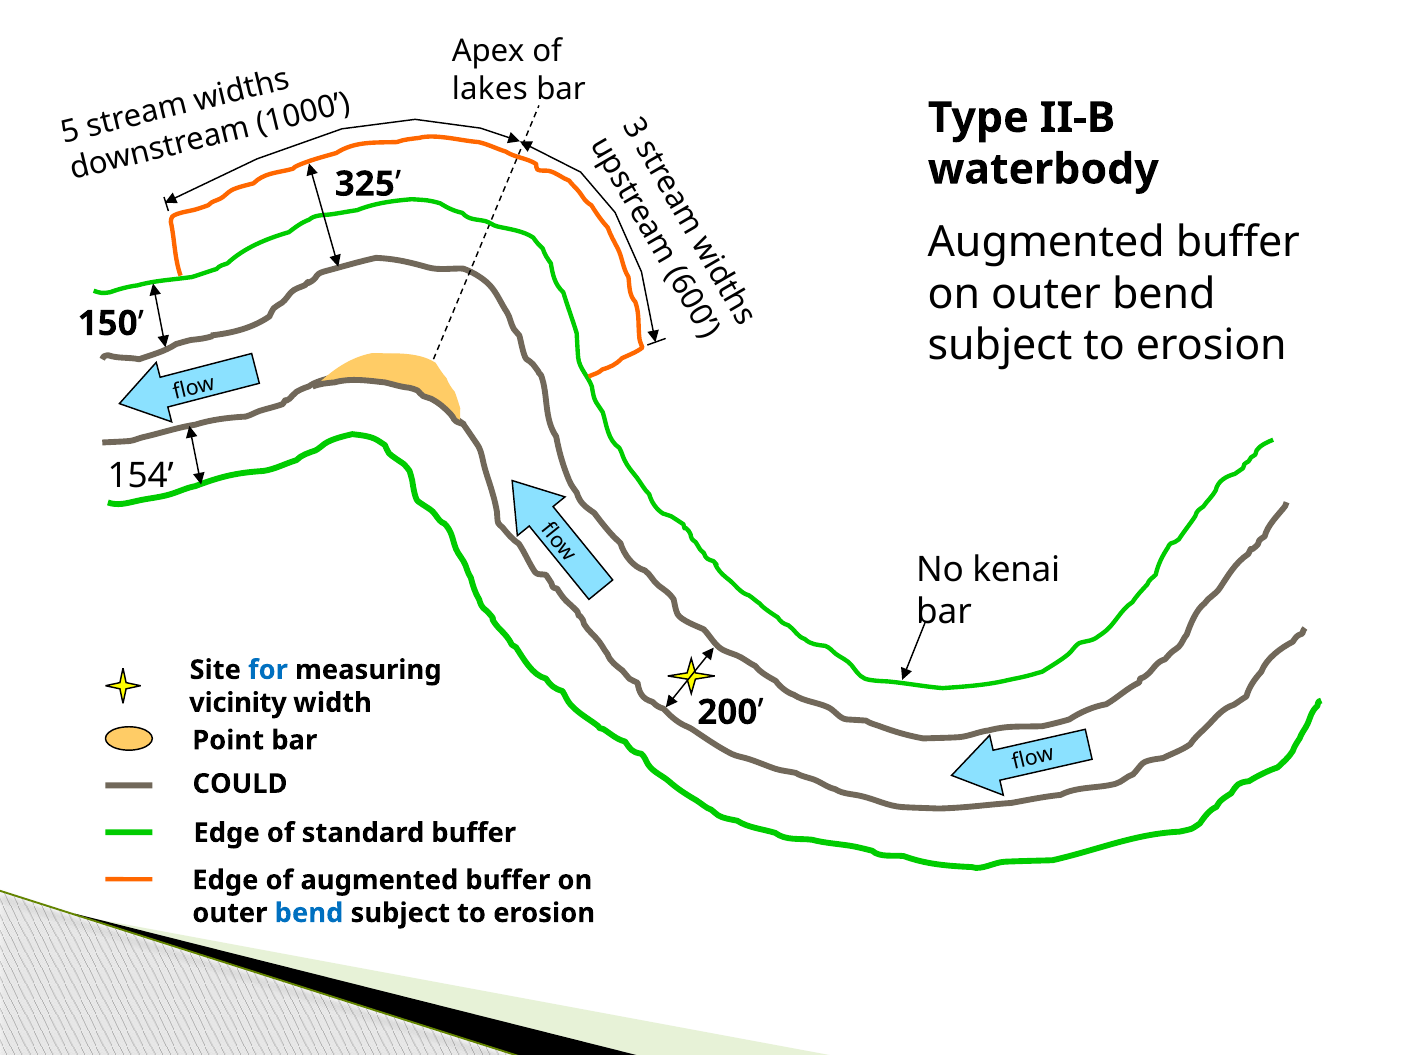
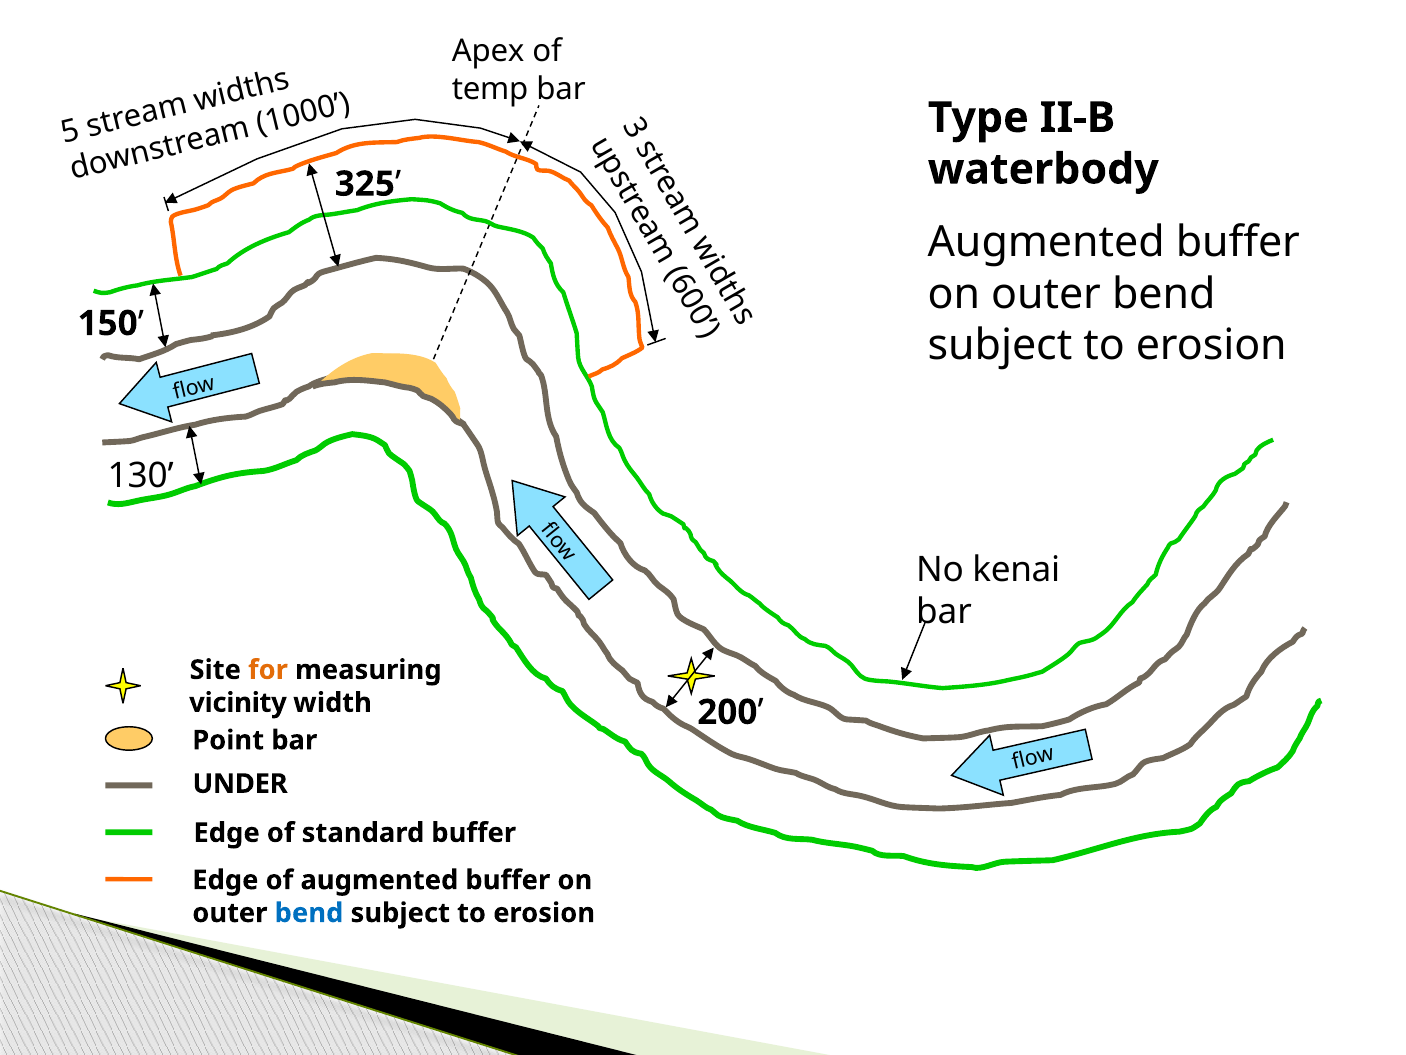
lakes: lakes -> temp (490, 89)
154: 154 -> 130 (141, 476)
for colour: blue -> orange (268, 670)
COULD: COULD -> UNDER (240, 783)
